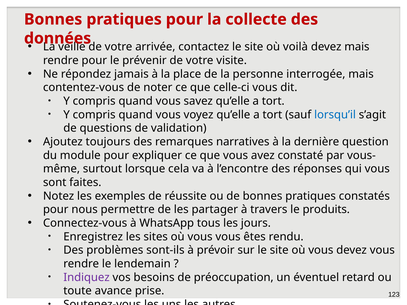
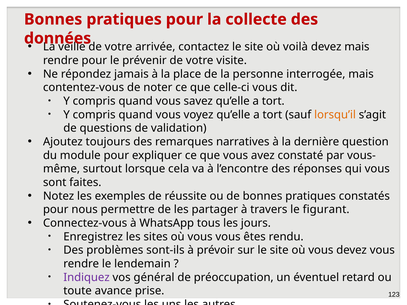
lorsqu’il colour: blue -> orange (335, 115)
produits: produits -> figurant (326, 210)
besoins: besoins -> général (154, 278)
